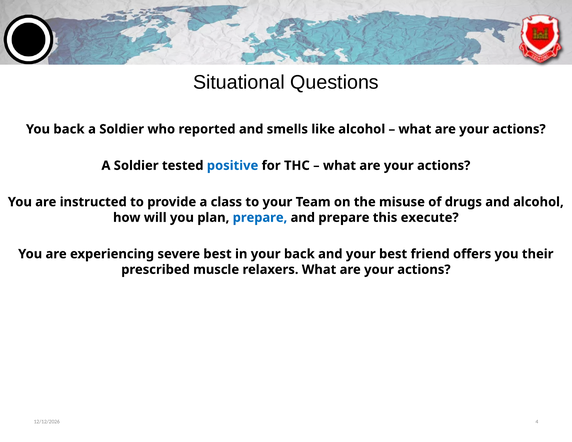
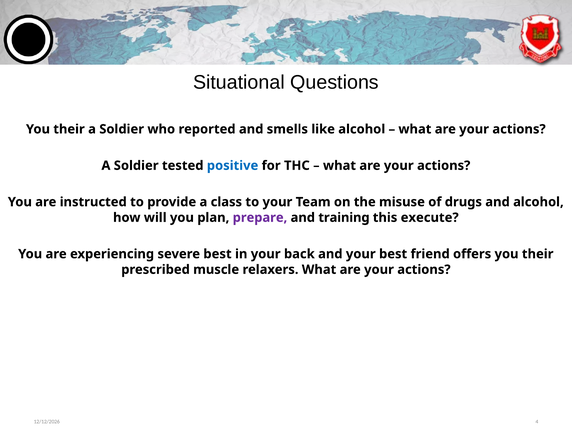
back: back -> their (69, 129)
prepare colour: blue -> purple (260, 218)
and prepare: prepare -> training (344, 218)
